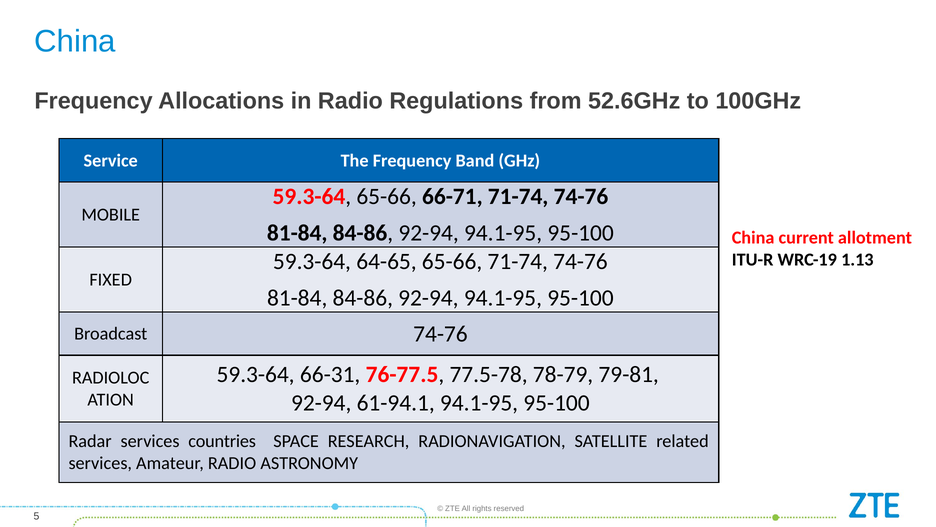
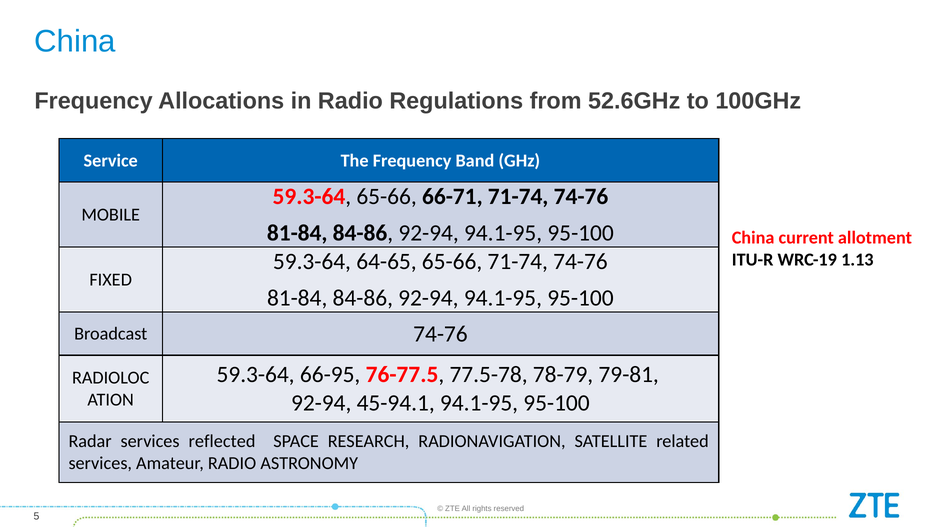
66-31: 66-31 -> 66-95 (330, 374)
61-94.1: 61-94.1 -> 45-94.1 (396, 403)
countries: countries -> reflected (222, 441)
